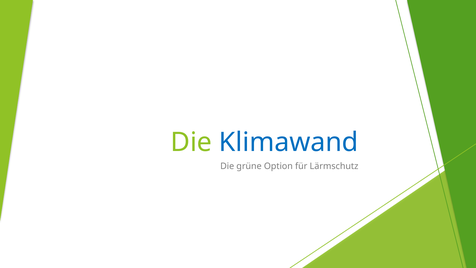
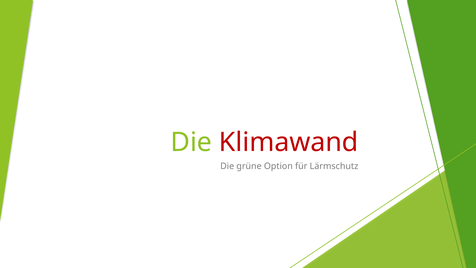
Klimawand colour: blue -> red (289, 142)
